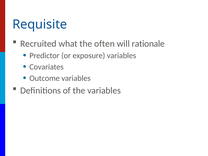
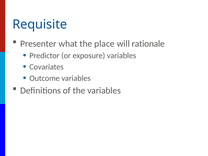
Recruited: Recruited -> Presenter (38, 44)
often: often -> place (104, 44)
